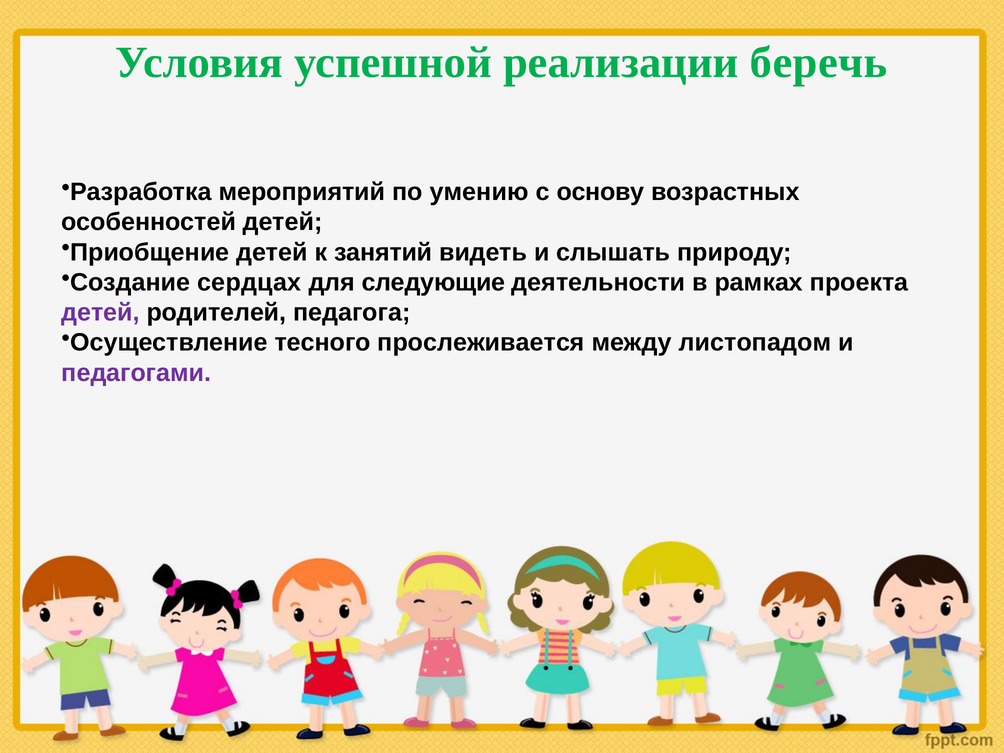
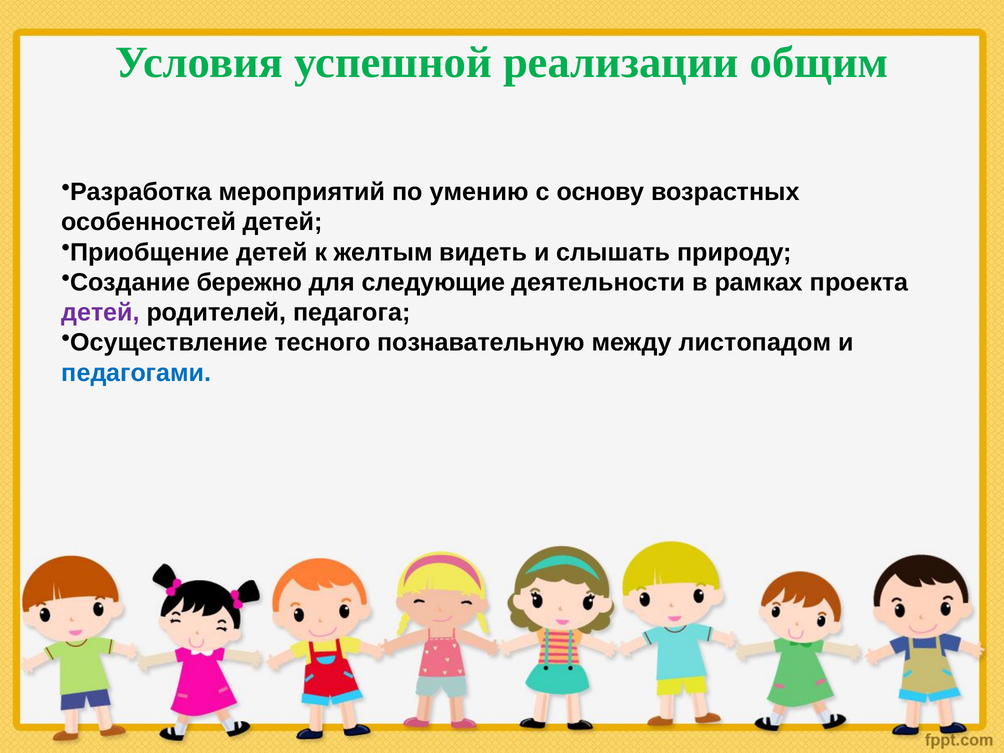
беречь: беречь -> общим (819, 63)
занятий: занятий -> желтым (383, 252)
сердцах: сердцах -> бережно (249, 282)
прослеживается: прослеживается -> познавательную (481, 343)
педагогами colour: purple -> blue (136, 373)
